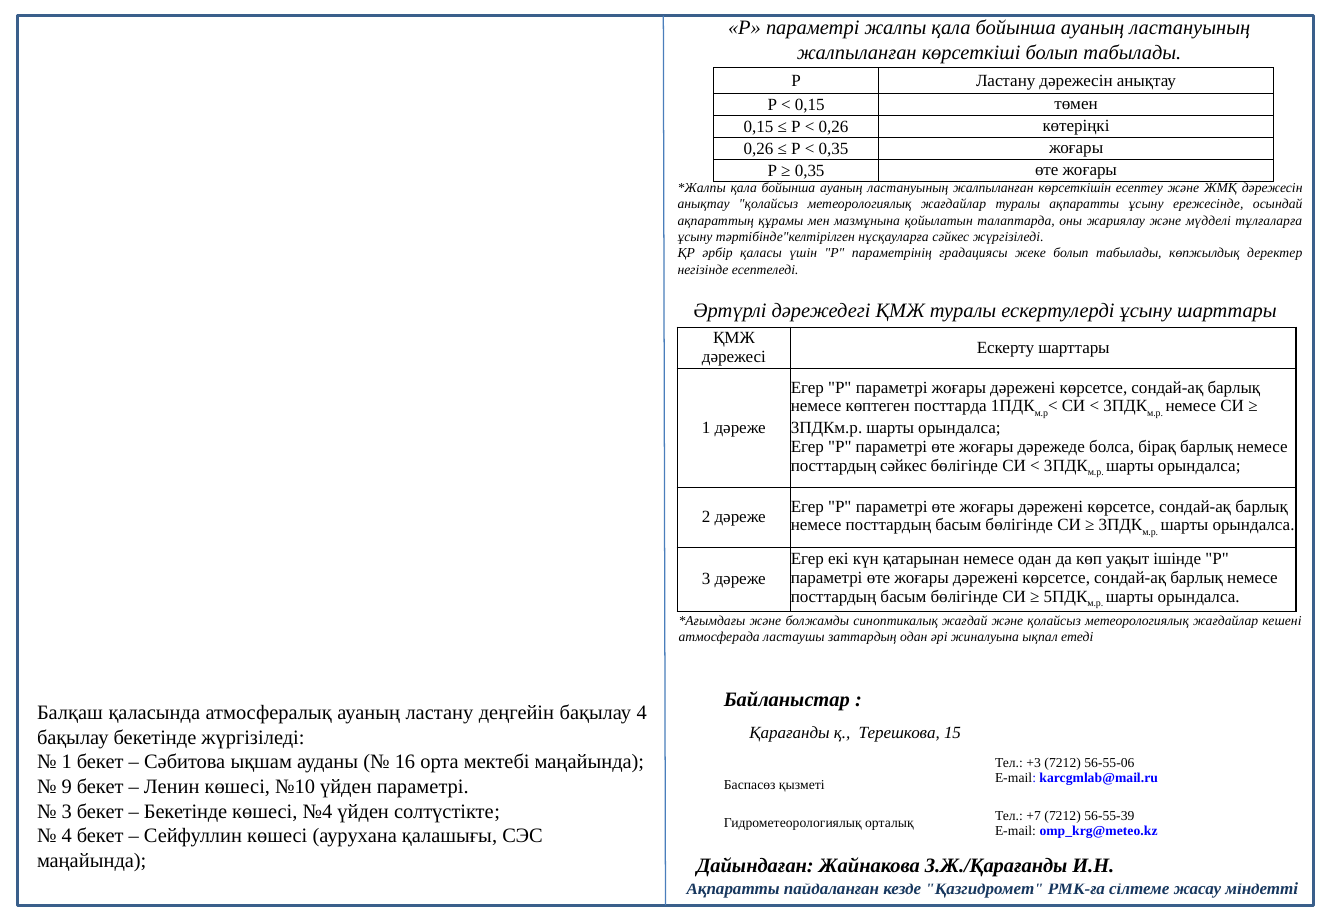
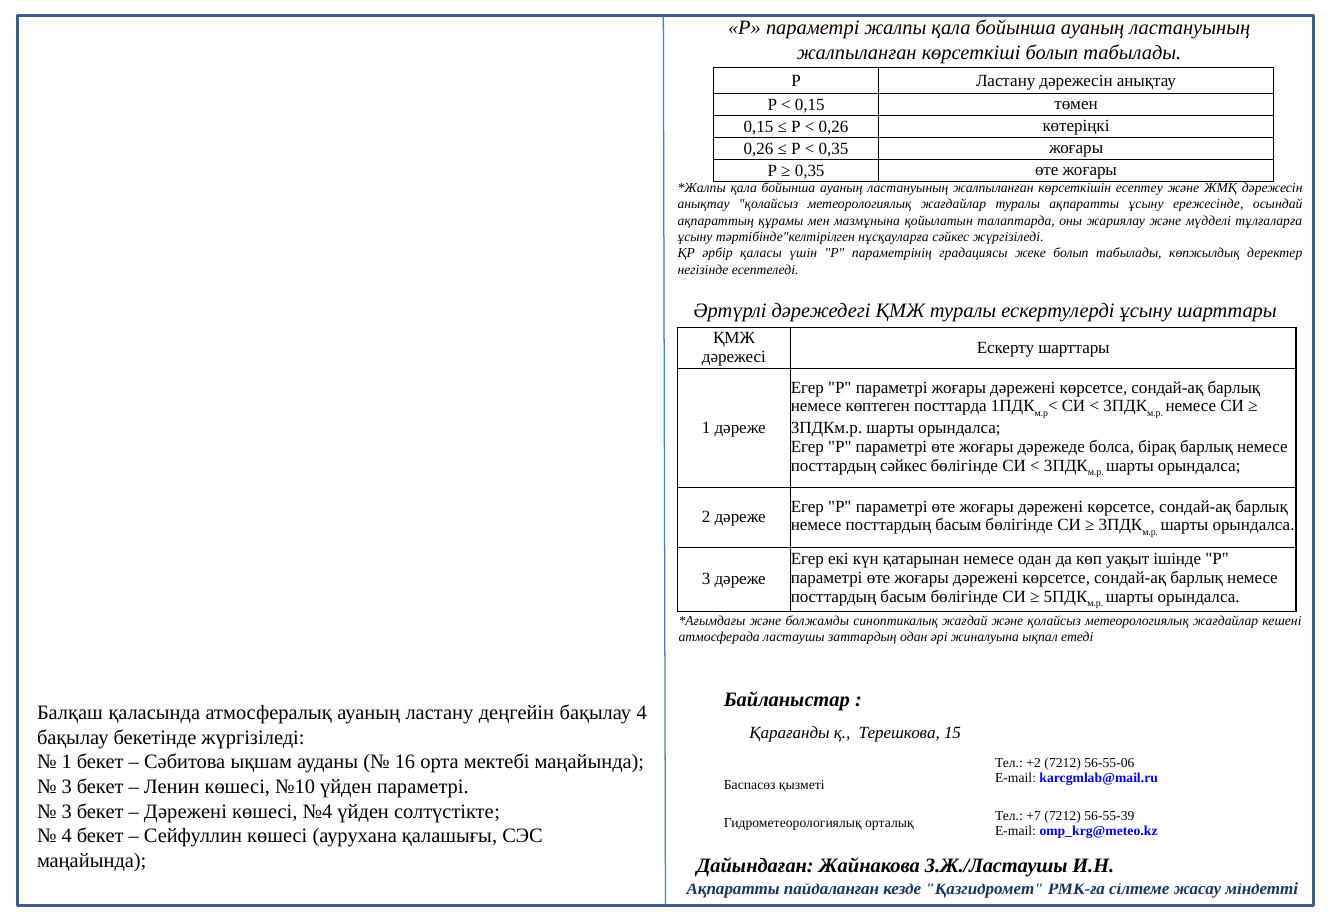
+3: +3 -> +2 (1034, 763)
9: 9 -> 3 (67, 787)
Бекетінде: Бекетінде -> Дәрежені (185, 812)
З.Ж./Қарағанды: З.Ж./Қарағанды -> З.Ж./Ластаушы (996, 867)
